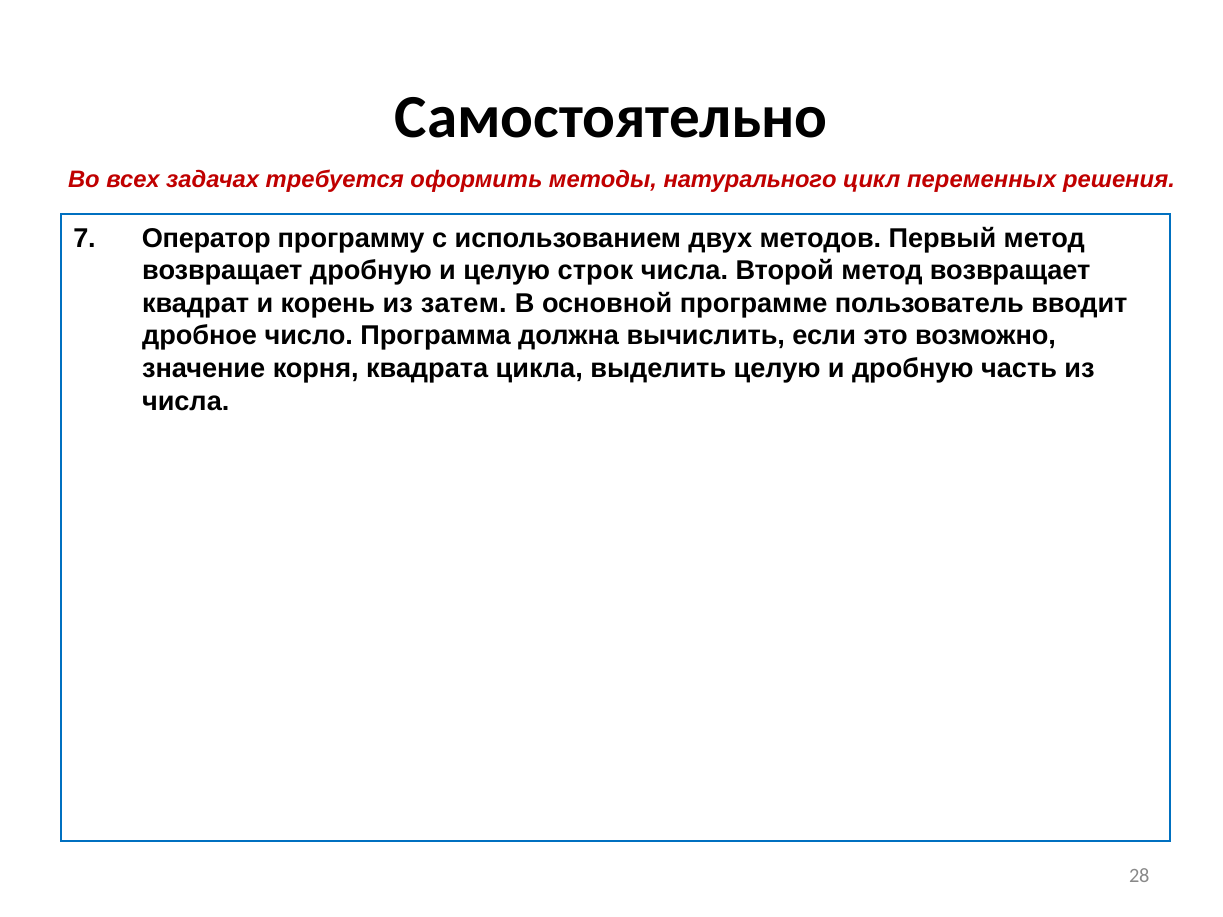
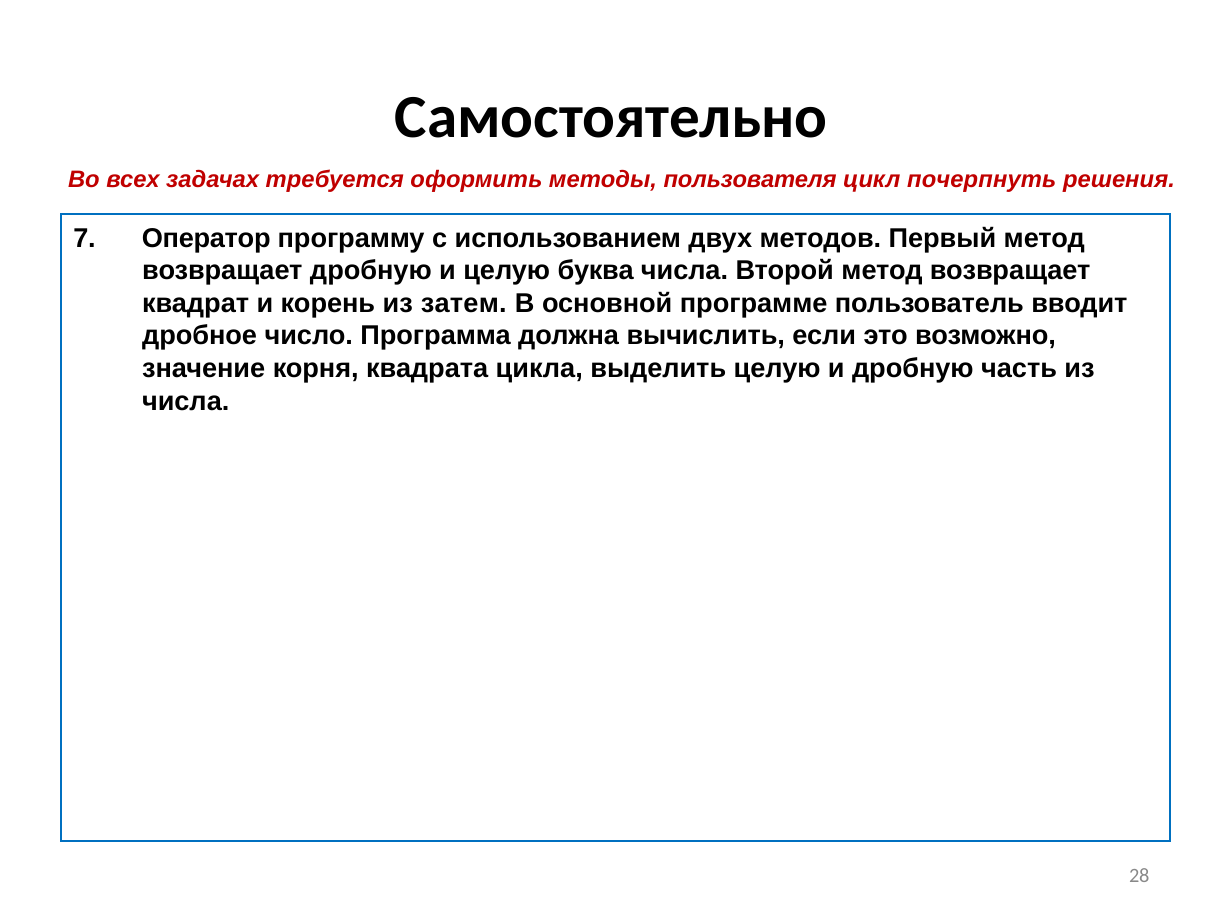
натурального: натурального -> пользователя (750, 179)
переменных: переменных -> почерпнуть (982, 179)
строк: строк -> буква (596, 271)
